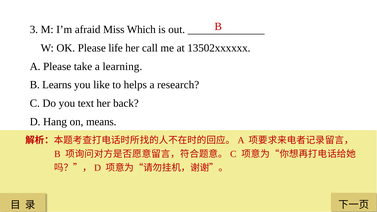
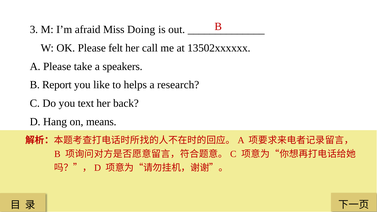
Which: Which -> Doing (141, 29)
life: life -> felt (116, 48)
learning: learning -> speakers (123, 66)
Learns: Learns -> Report (57, 85)
